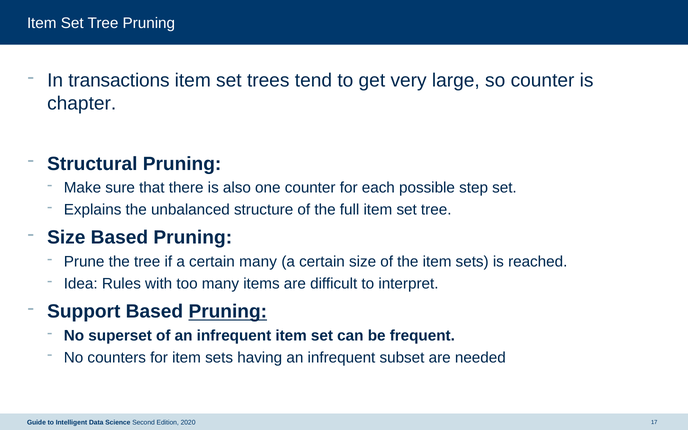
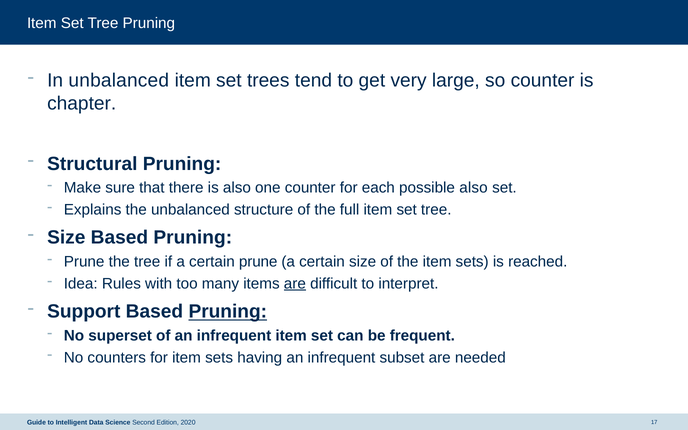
In transactions: transactions -> unbalanced (119, 81)
possible step: step -> also (474, 188)
certain many: many -> prune (258, 262)
are underline: none -> present (295, 284)
